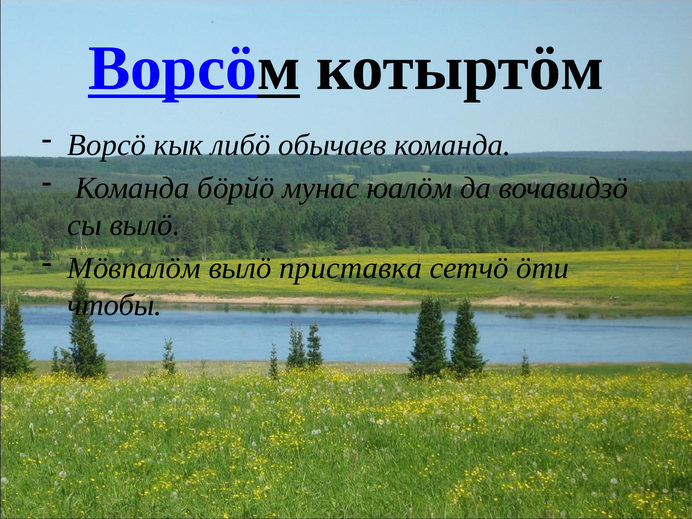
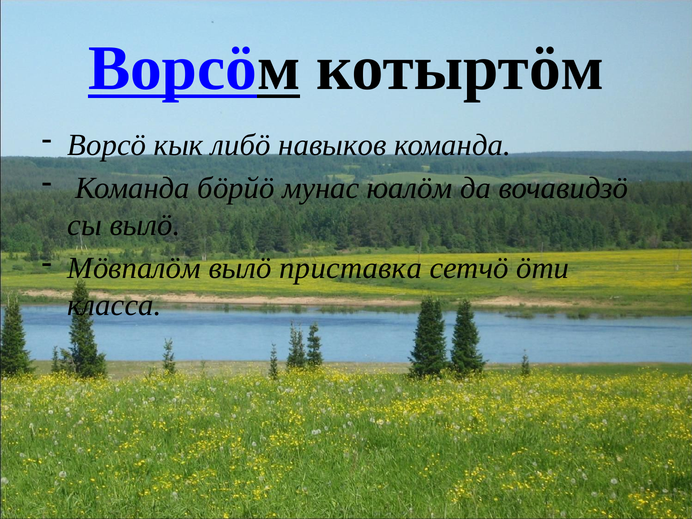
обычаев: обычаев -> навыков (332, 145)
чтобы: чтобы -> класса (115, 305)
